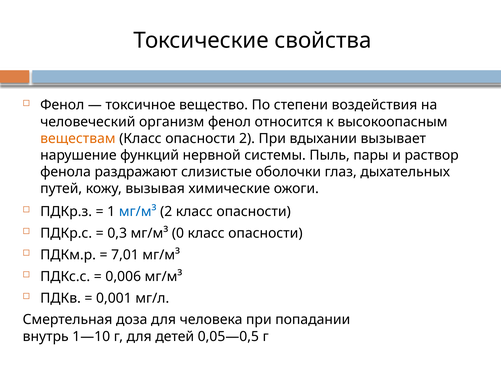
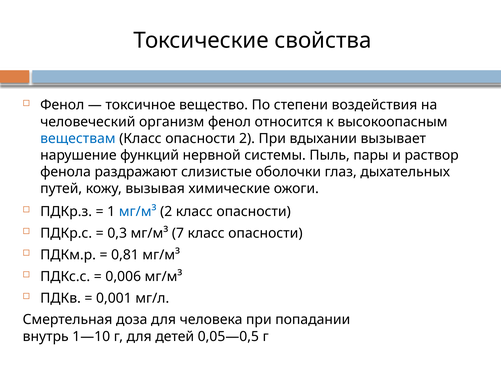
веществам colour: orange -> blue (78, 138)
0: 0 -> 7 (178, 233)
7,01: 7,01 -> 0,81 (125, 255)
